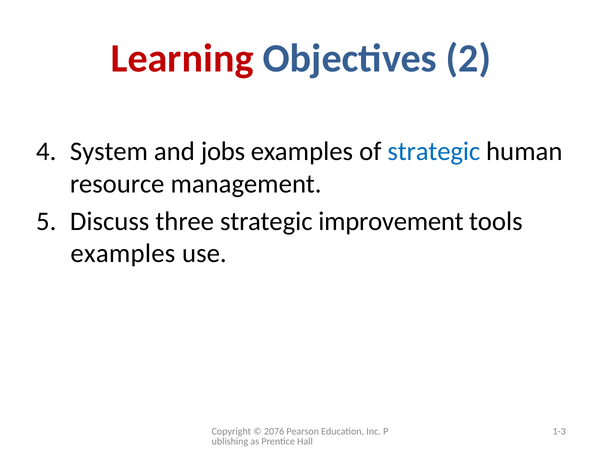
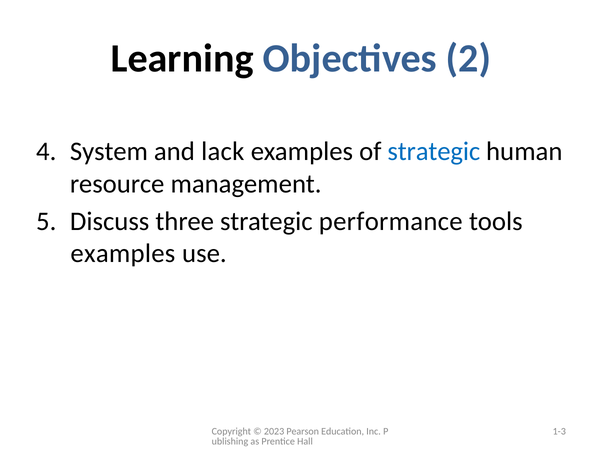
Learning colour: red -> black (182, 59)
jobs: jobs -> lack (223, 151)
improvement: improvement -> performance (391, 221)
2076: 2076 -> 2023 (274, 431)
